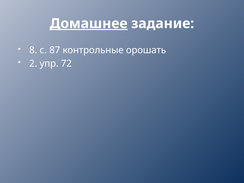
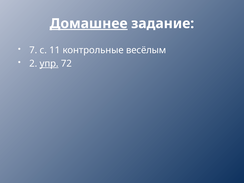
8: 8 -> 7 (33, 50)
87: 87 -> 11 (55, 50)
орошать: орошать -> весёлым (146, 50)
упр underline: none -> present (49, 64)
